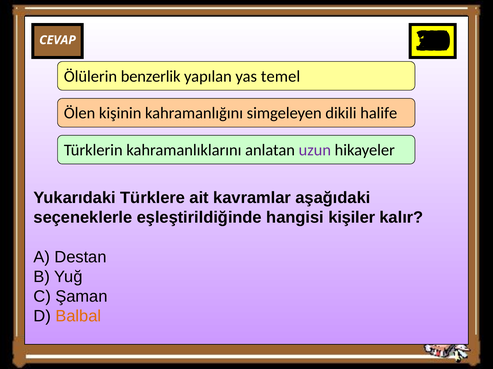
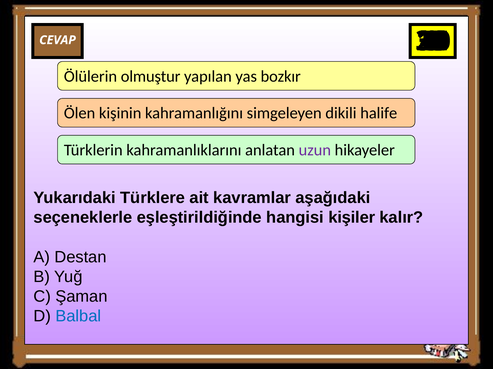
benzerlik: benzerlik -> olmuştur (151, 76)
temel: temel -> bozkır (281, 76)
Balbal colour: orange -> blue (78, 317)
